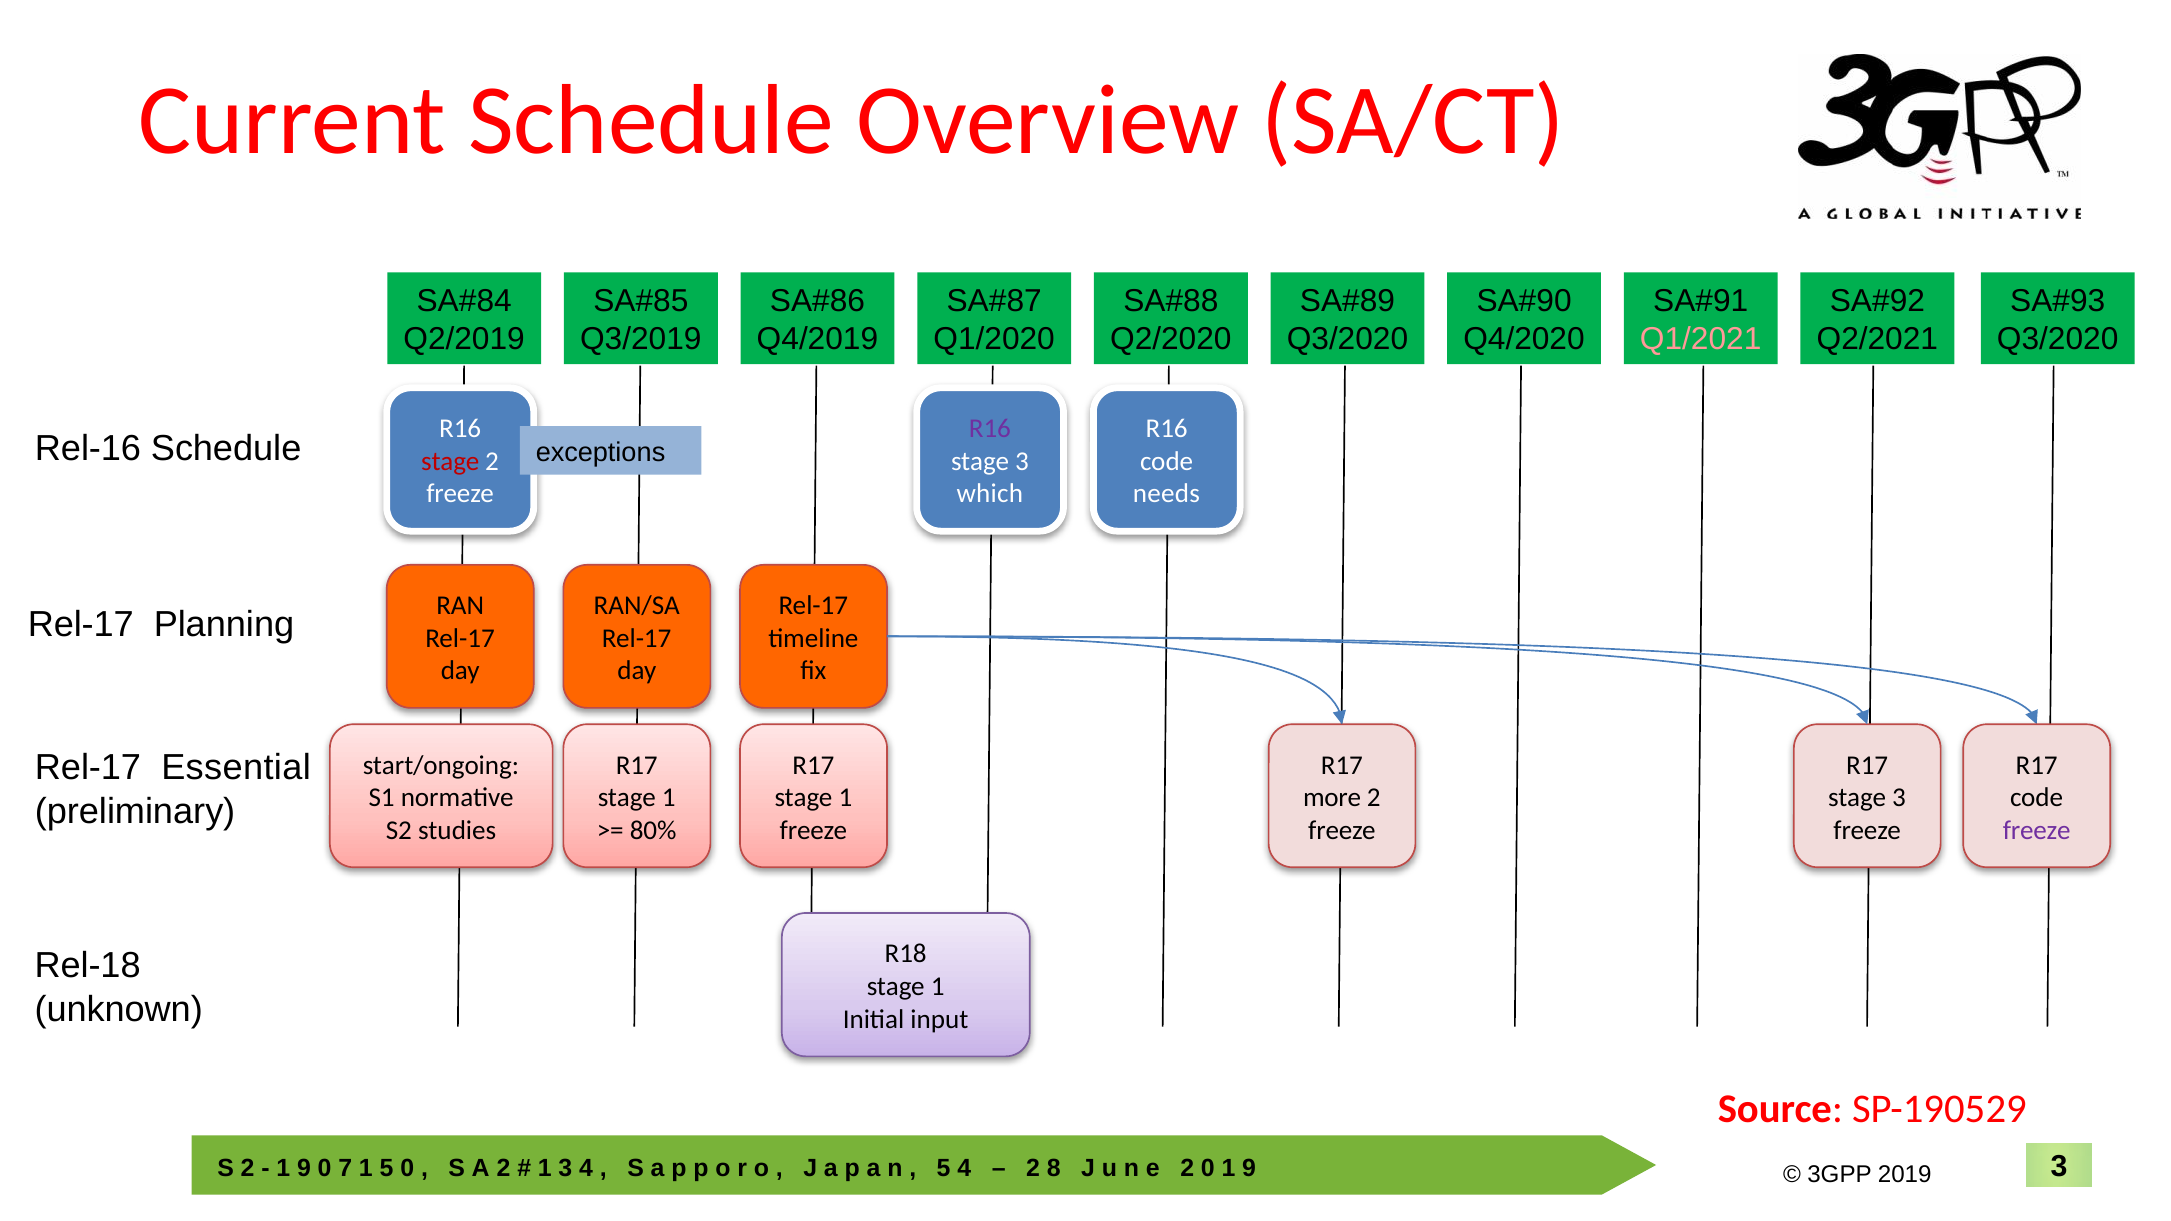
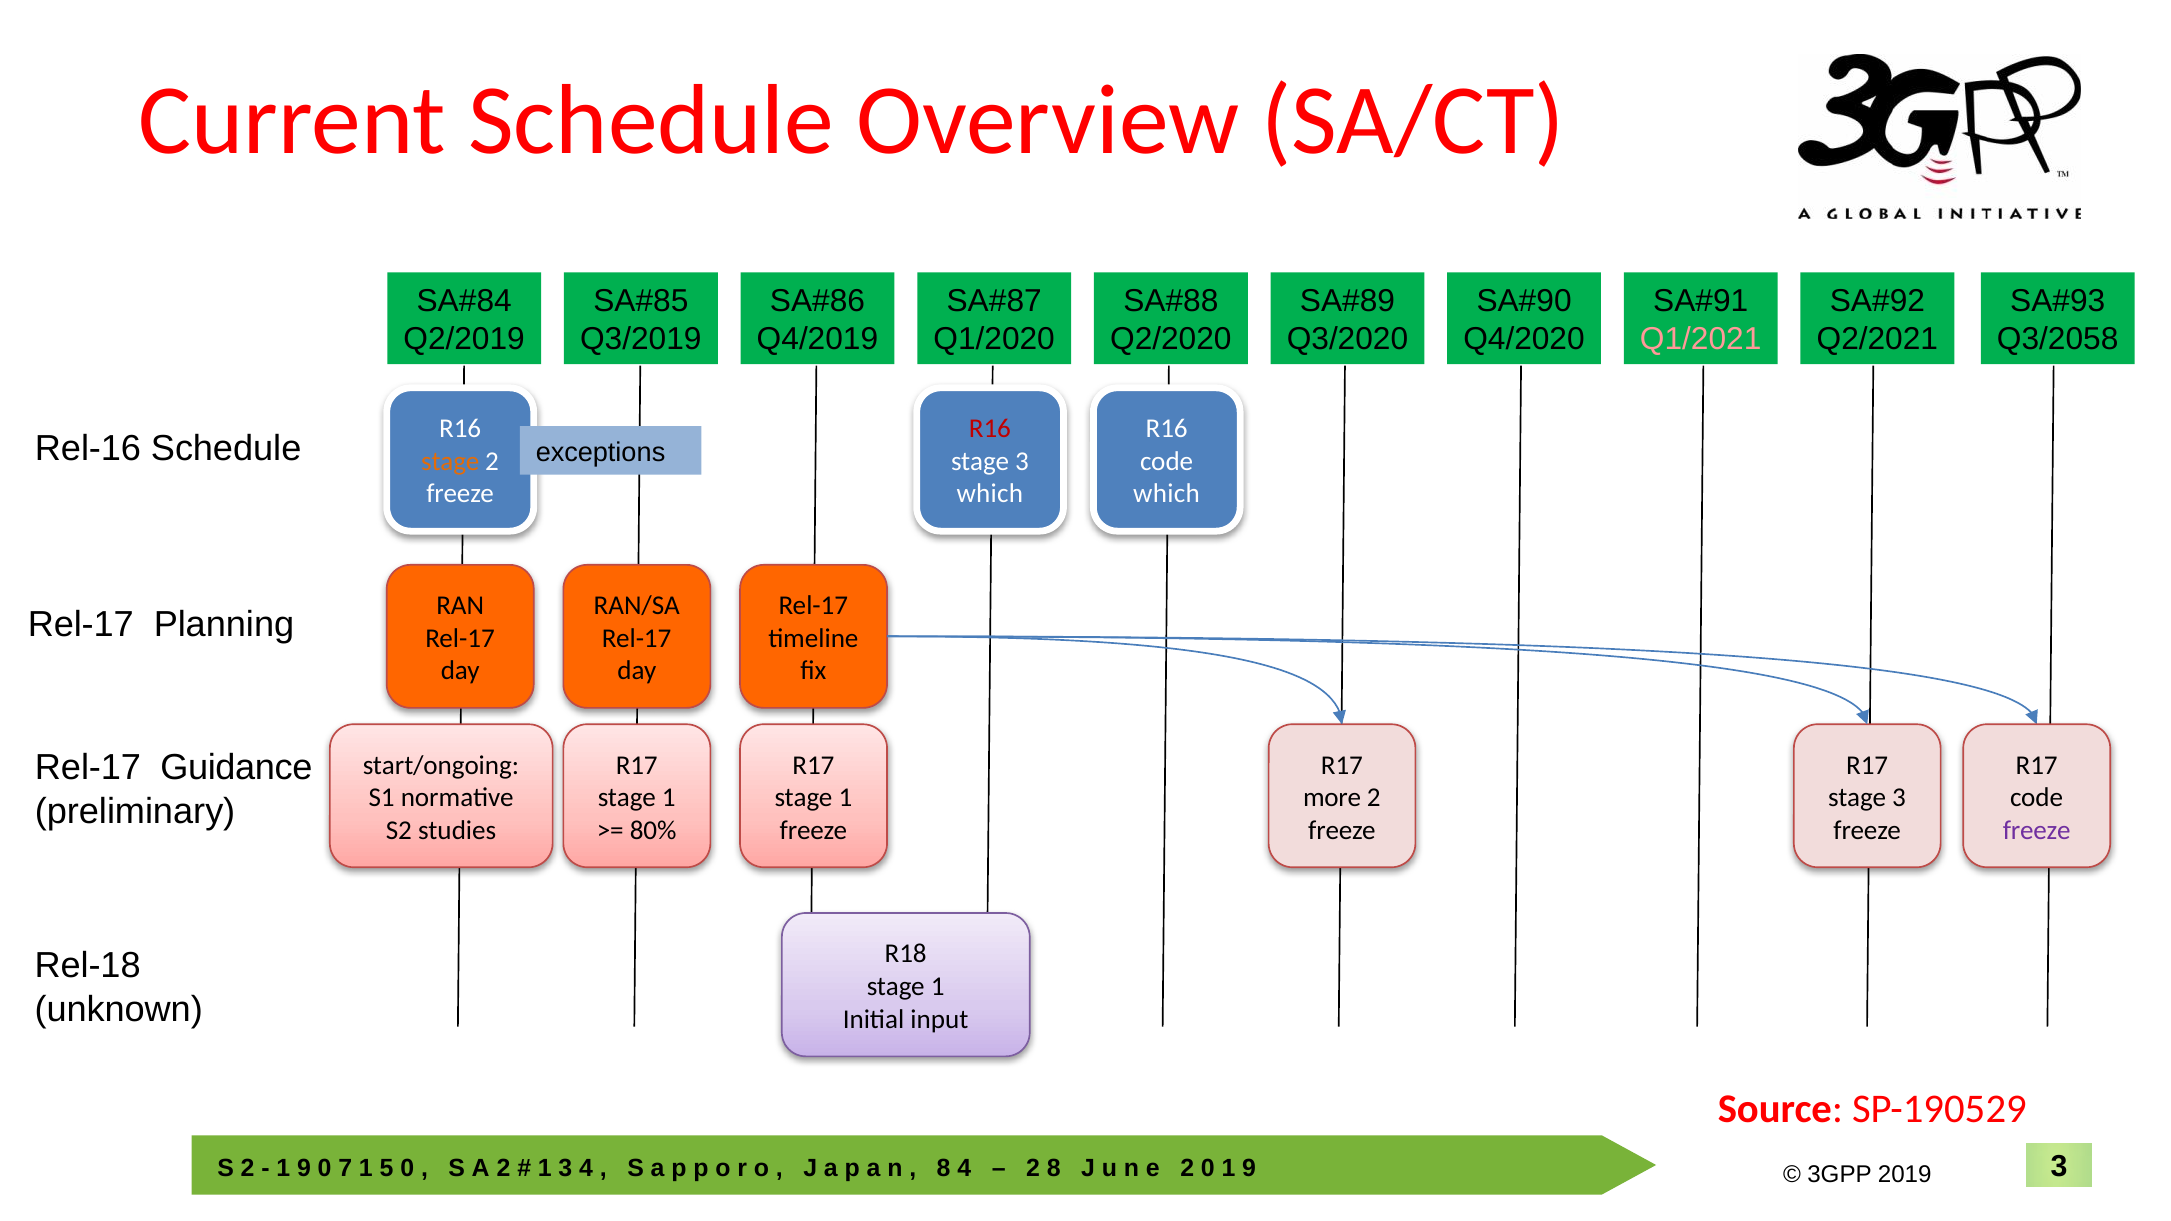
Q3/2020: Q3/2020 -> Q3/2058 (2058, 340)
R16 colour: purple -> red (990, 429)
stage colour: red -> orange (450, 461)
needs: needs -> which (1166, 494)
Essential: Essential -> Guidance (236, 768)
5: 5 -> 8 (944, 1168)
